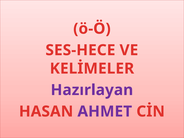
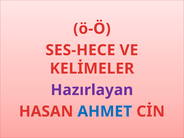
AHMET colour: purple -> blue (105, 111)
